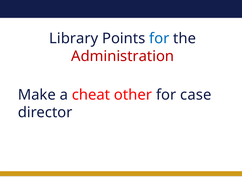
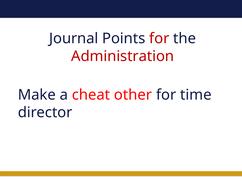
Library: Library -> Journal (74, 39)
for colour: blue -> red (159, 39)
case: case -> time (196, 95)
